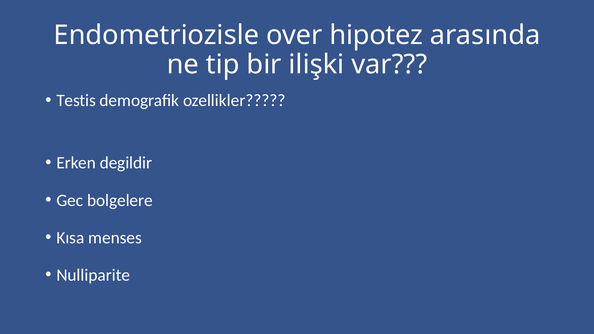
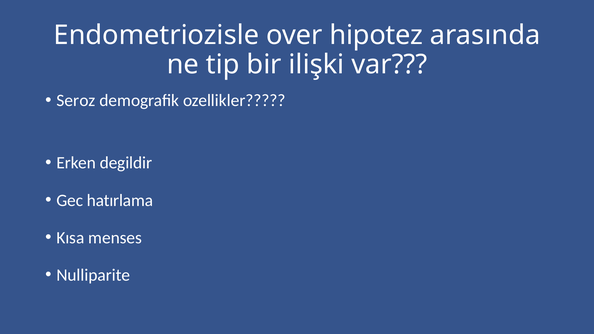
Testis: Testis -> Seroz (76, 100)
bolgelere: bolgelere -> hatırlama (120, 200)
